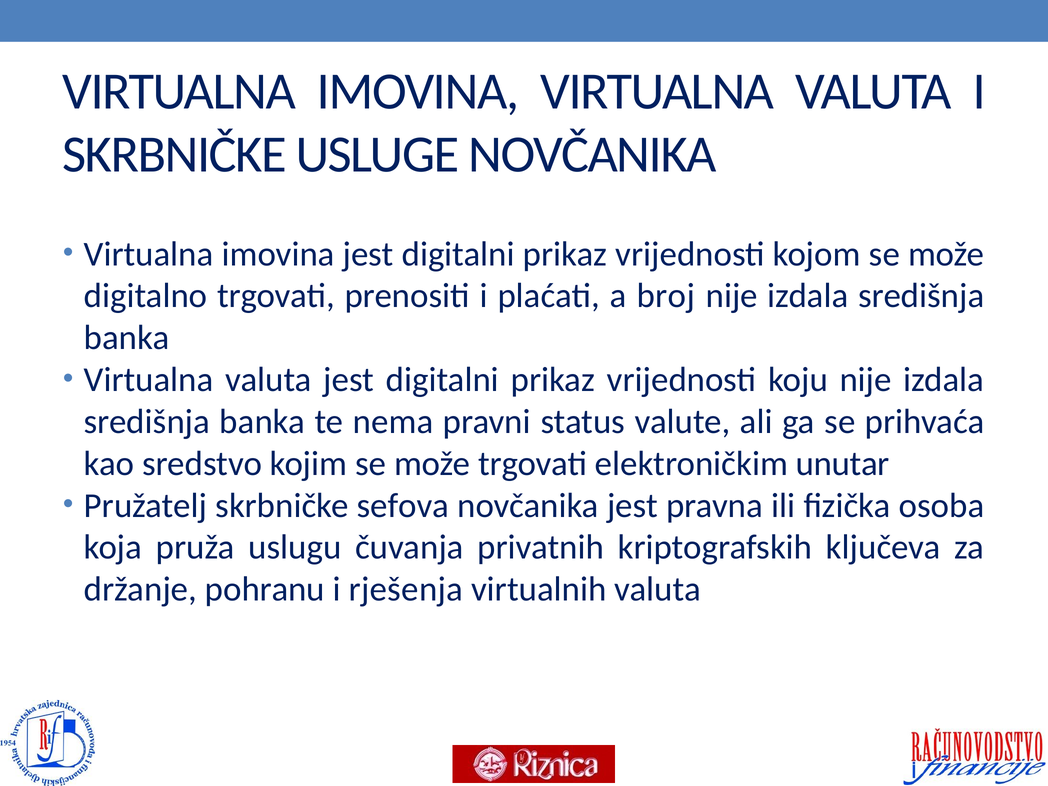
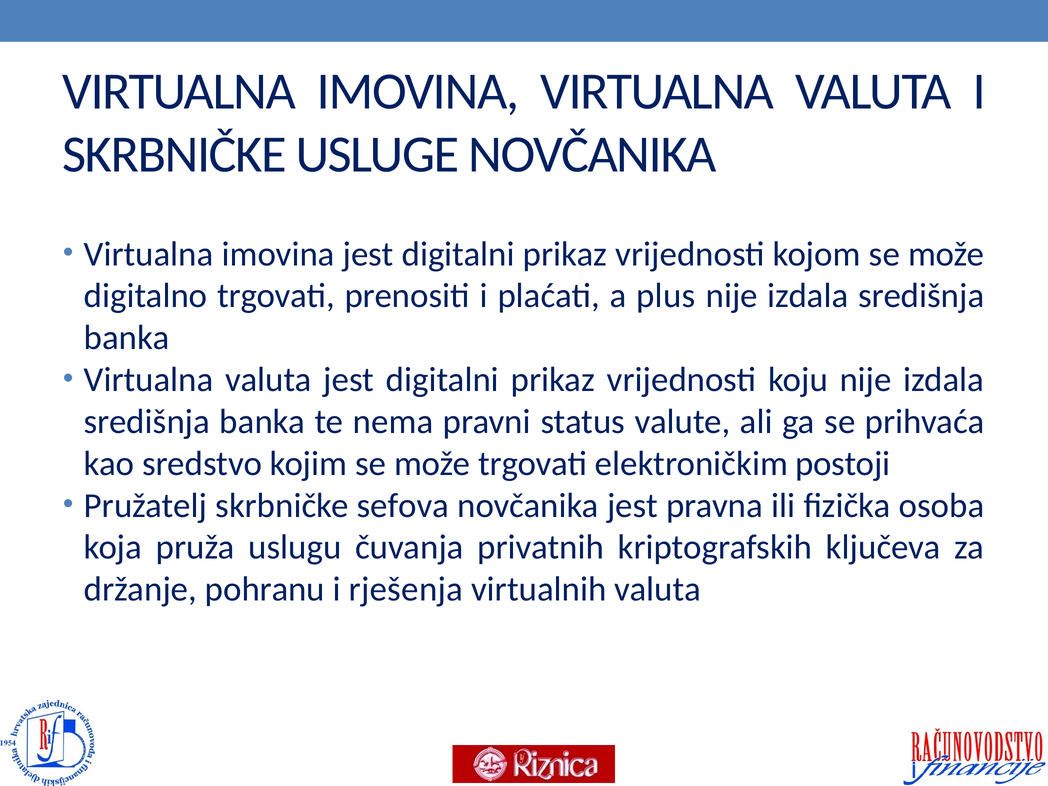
broj: broj -> plus (666, 296)
unutar: unutar -> postoji (843, 464)
